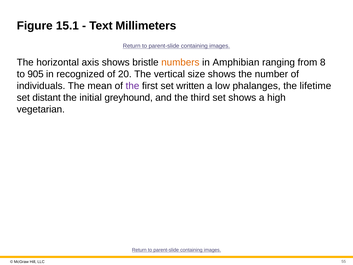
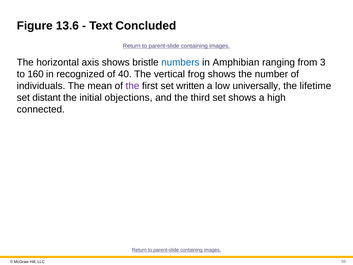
15.1: 15.1 -> 13.6 (67, 26)
Millimeters: Millimeters -> Concluded (146, 26)
numbers colour: orange -> blue (180, 62)
8: 8 -> 3 (323, 62)
905: 905 -> 160 (36, 74)
20: 20 -> 40 (125, 74)
size: size -> frog (196, 74)
phalanges: phalanges -> universally (257, 86)
greyhound: greyhound -> objections (129, 98)
vegetarian: vegetarian -> connected (41, 109)
